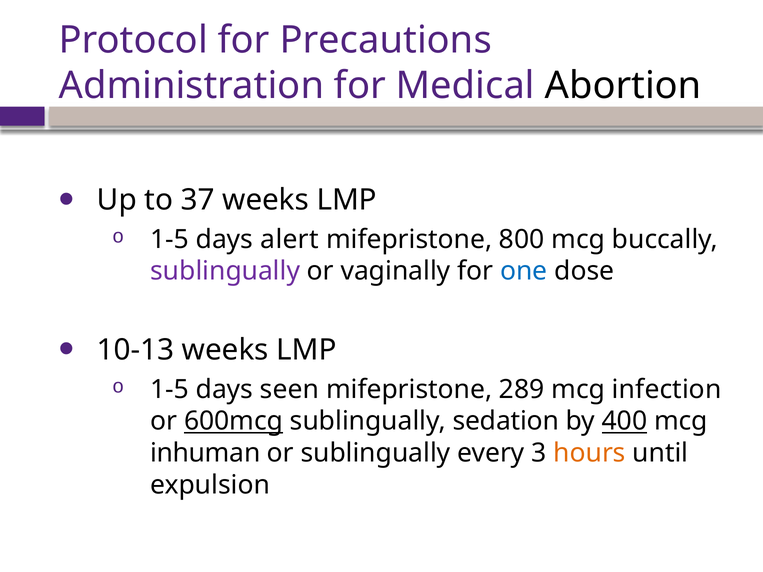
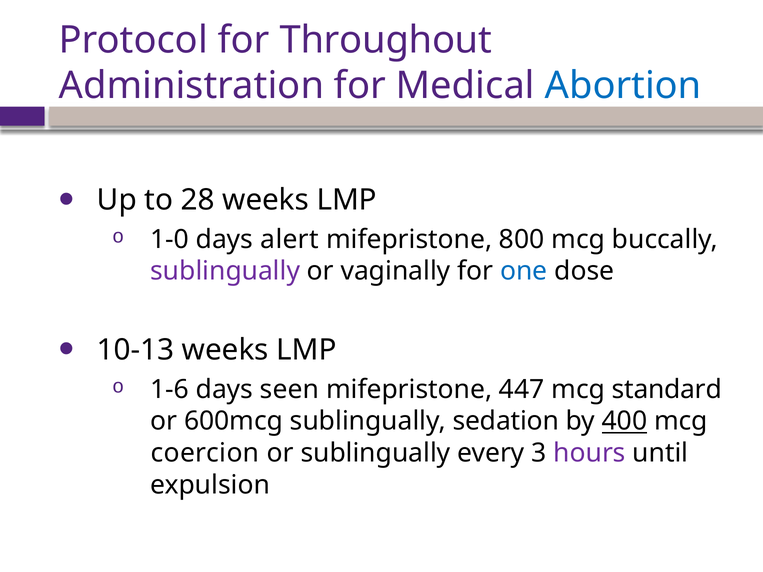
Precautions: Precautions -> Throughout (386, 40)
Abortion colour: black -> blue (623, 86)
37: 37 -> 28 (198, 200)
1-5: 1-5 -> 1-0 (170, 240)
1-5: 1-5 -> 1-6 (170, 390)
289: 289 -> 447 (522, 390)
infection: infection -> standard (667, 390)
600mcg underline: present -> none (234, 421)
inhuman: inhuman -> coercion (205, 453)
hours colour: orange -> purple (590, 453)
